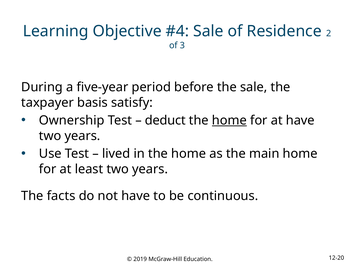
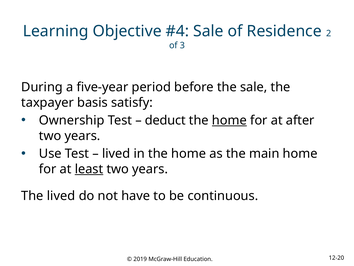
at have: have -> after (300, 120)
least underline: none -> present (89, 169)
The facts: facts -> lived (61, 196)
